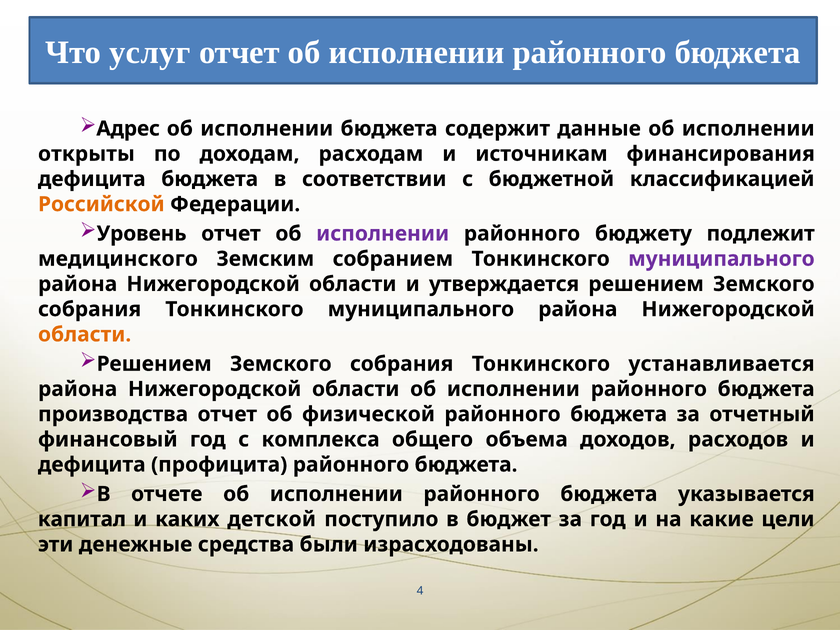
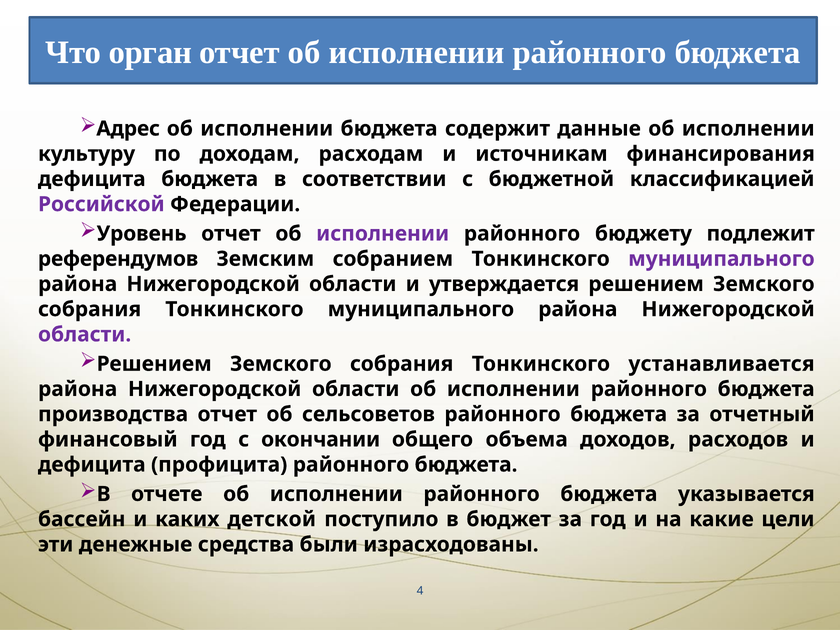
услуг: услуг -> орган (150, 53)
открыты: открыты -> культуру (87, 154)
Российской colour: orange -> purple (101, 204)
медицинского: медицинского -> референдумов (118, 259)
области colour: orange -> purple (85, 334)
физической: физической -> сельсоветов (368, 414)
комплекса: комплекса -> окончании (321, 439)
капитал: капитал -> бассейн (82, 519)
